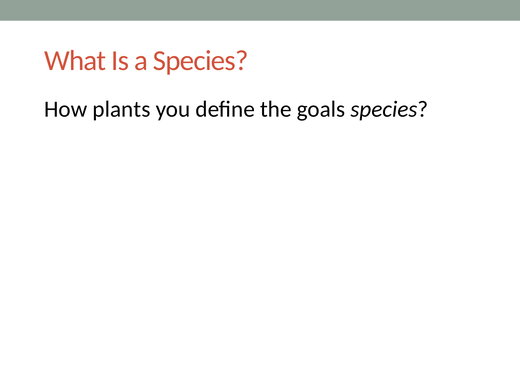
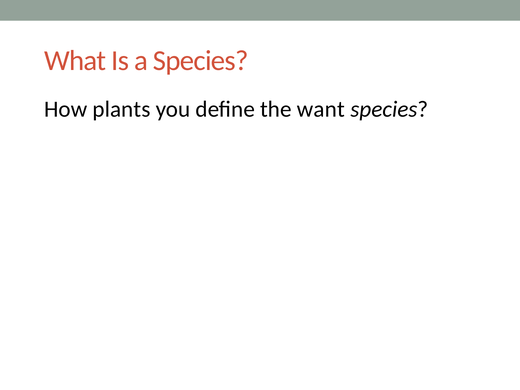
goals: goals -> want (321, 109)
